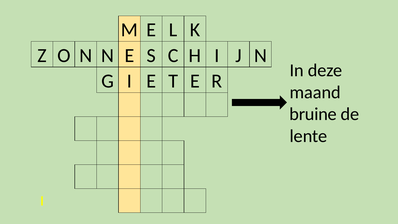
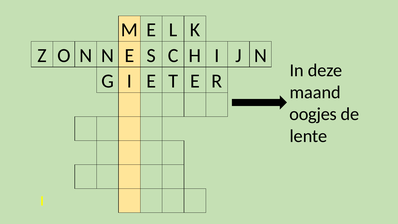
bruine: bruine -> oogjes (313, 114)
